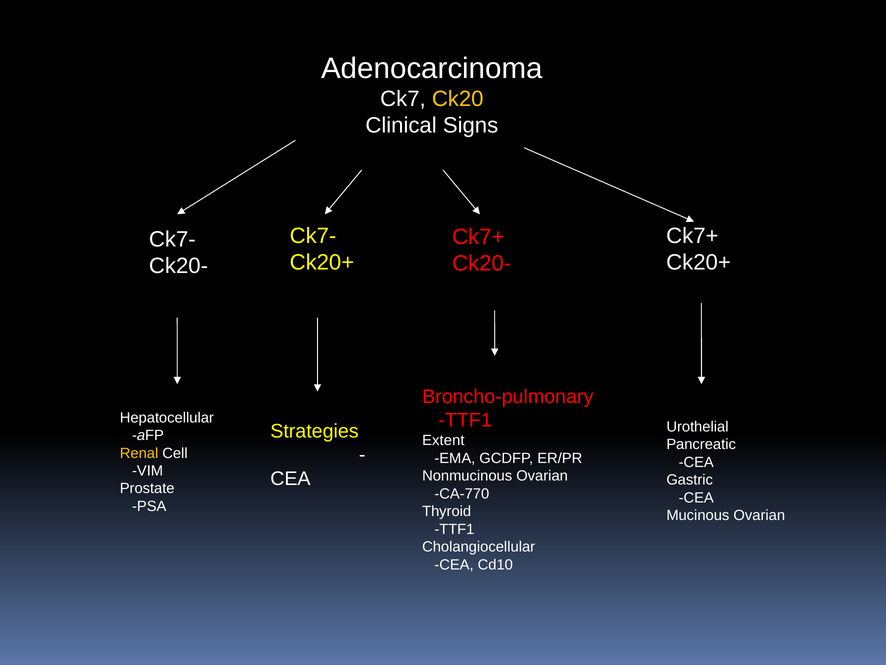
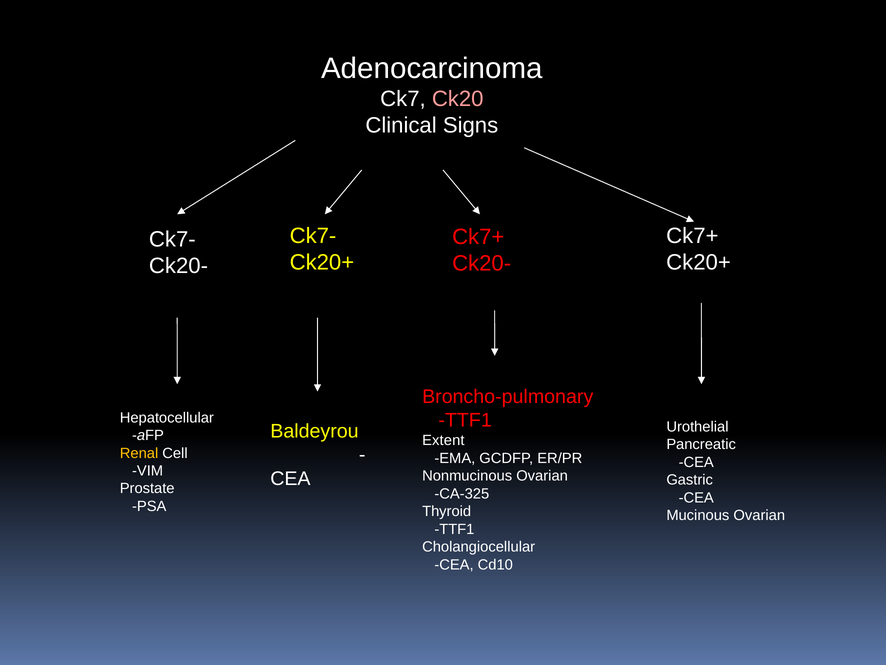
Ck20 colour: yellow -> pink (458, 99)
Strategies: Strategies -> Baldeyrou (314, 431)
CA-770: CA-770 -> CA-325 (462, 493)
